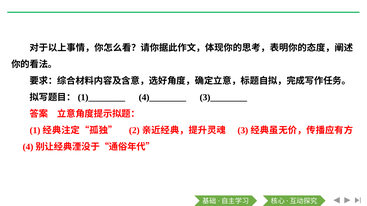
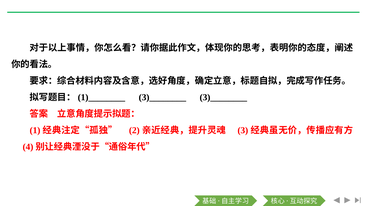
4)________: 4)________ -> 3)________ (162, 98)
